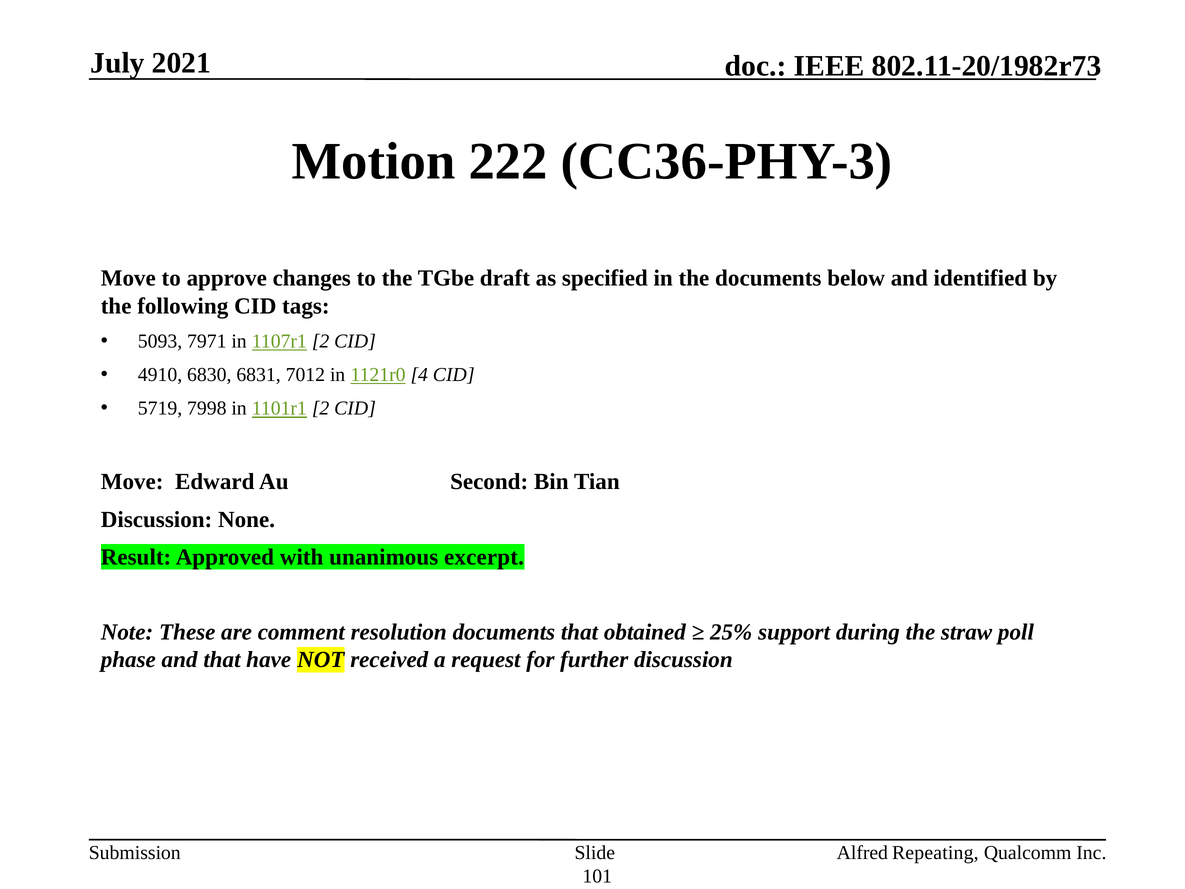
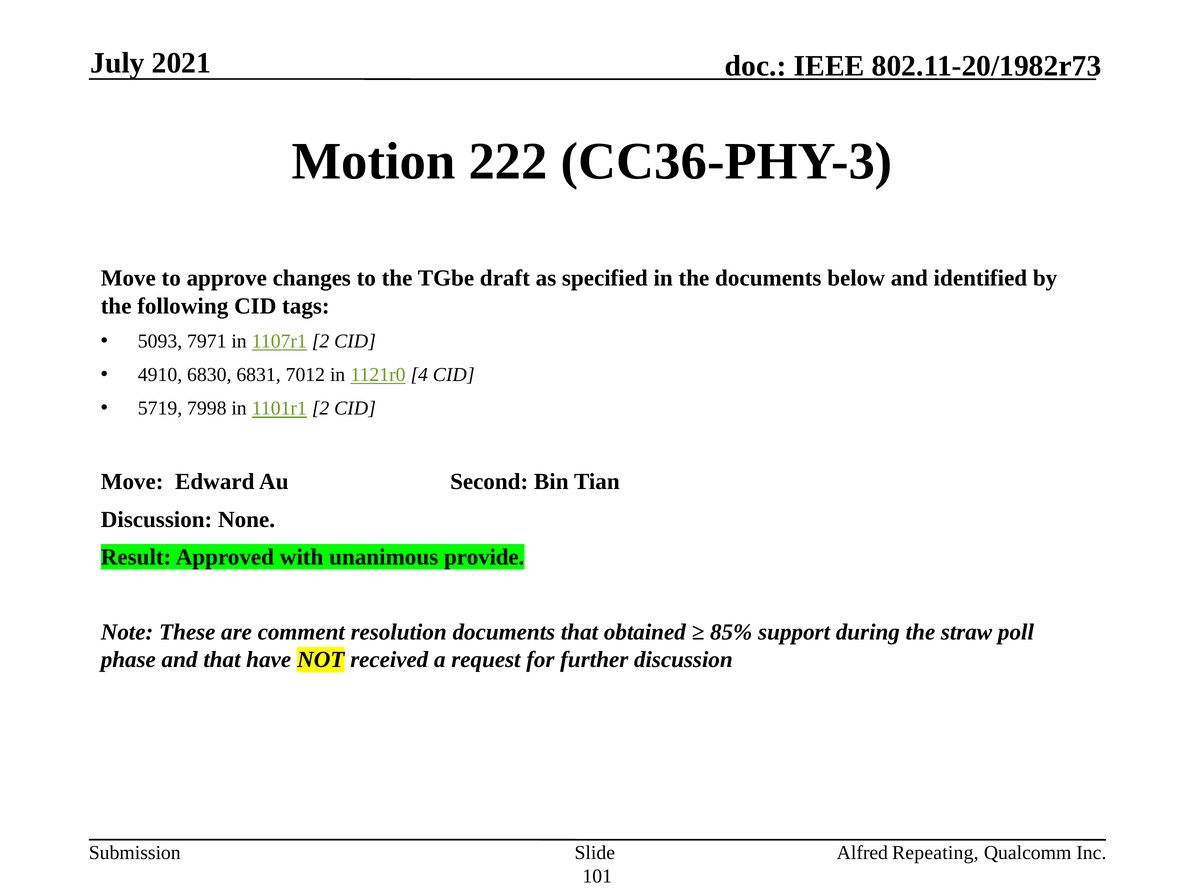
excerpt: excerpt -> provide (484, 557)
25%: 25% -> 85% (731, 632)
